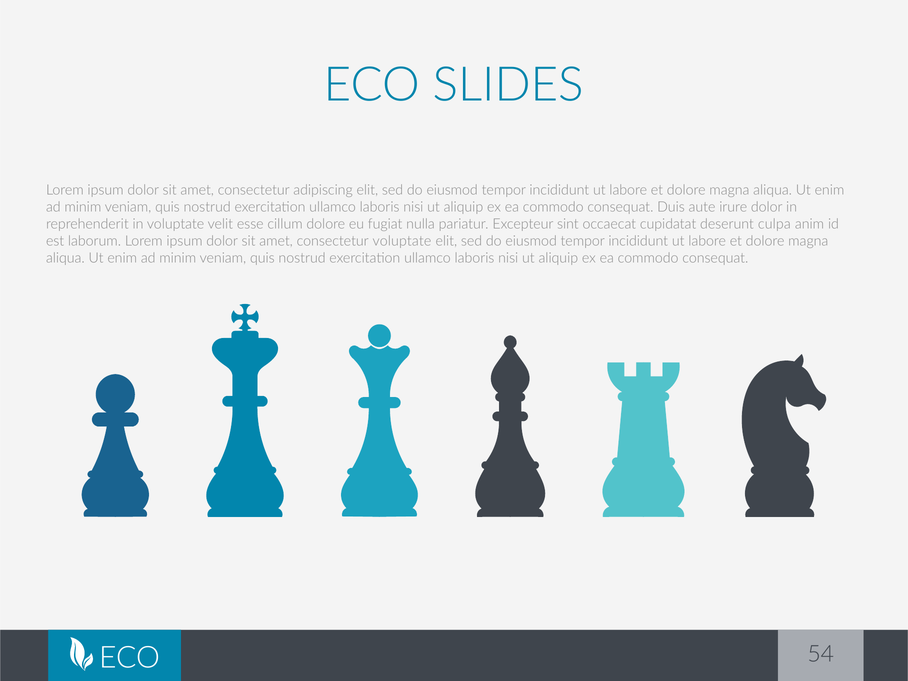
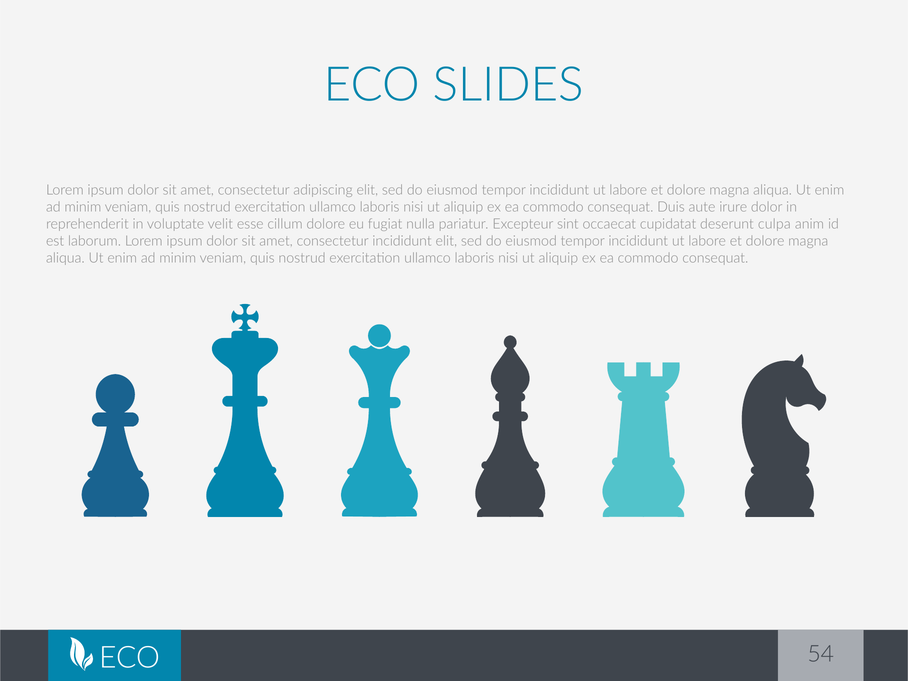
consectetur voluptate: voluptate -> incididunt (402, 241)
